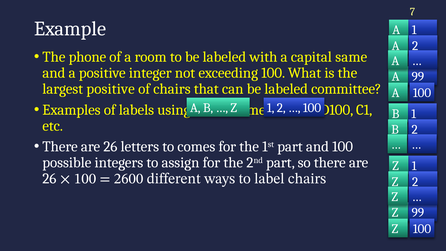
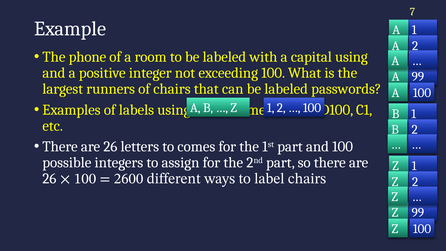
capital same: same -> using (351, 57)
largest positive: positive -> runners (111, 89)
committee: committee -> passwords (346, 89)
